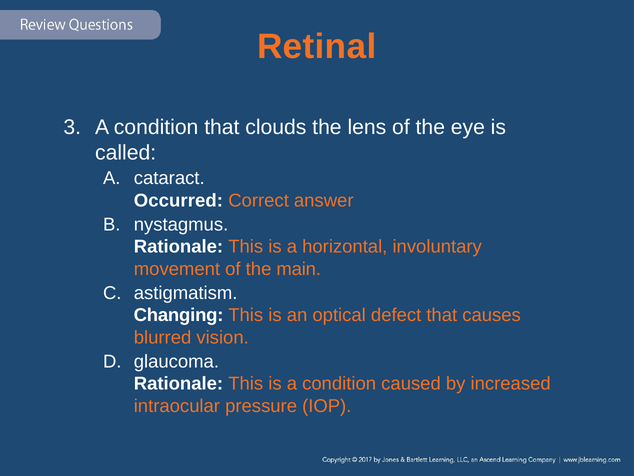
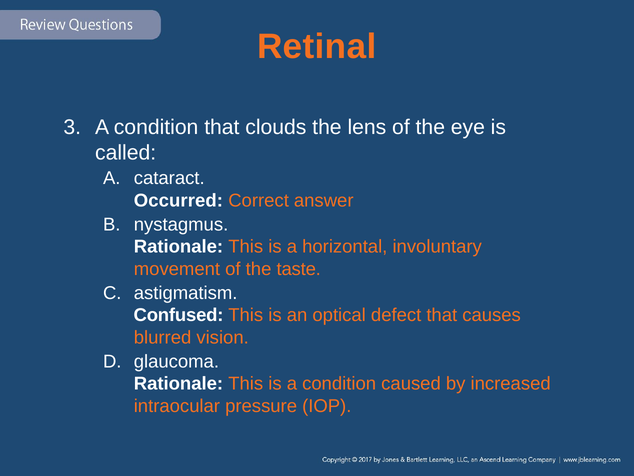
main: main -> taste (299, 269)
Changing: Changing -> Confused (179, 315)
